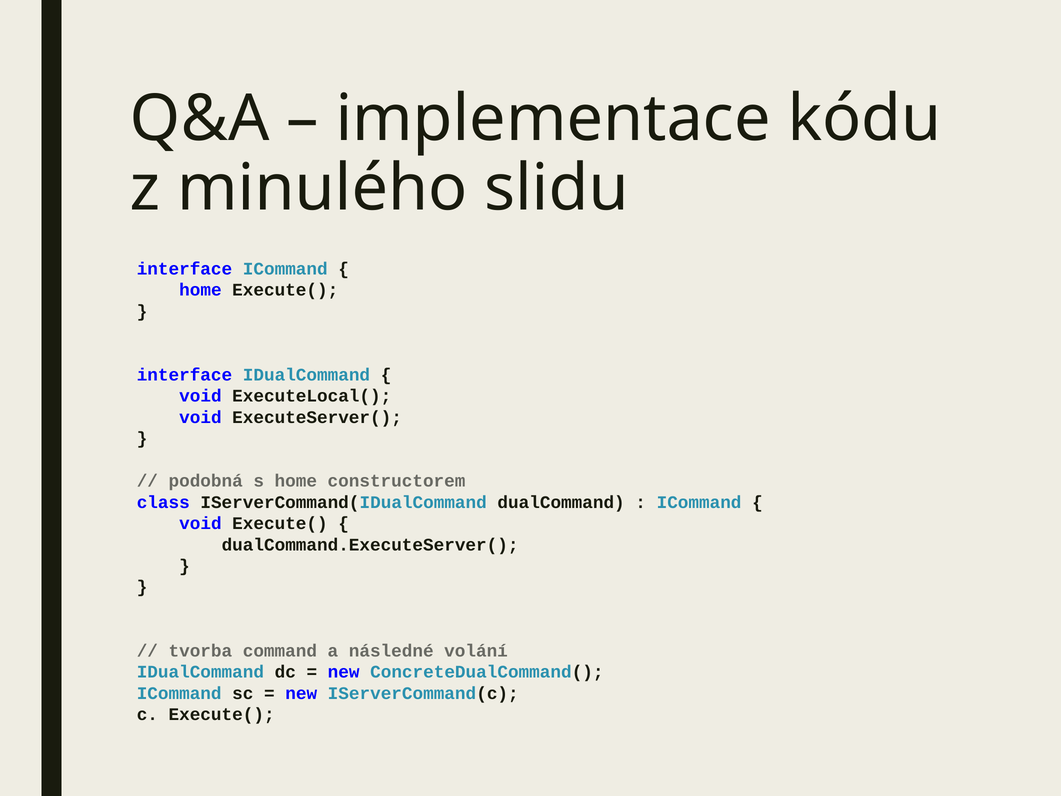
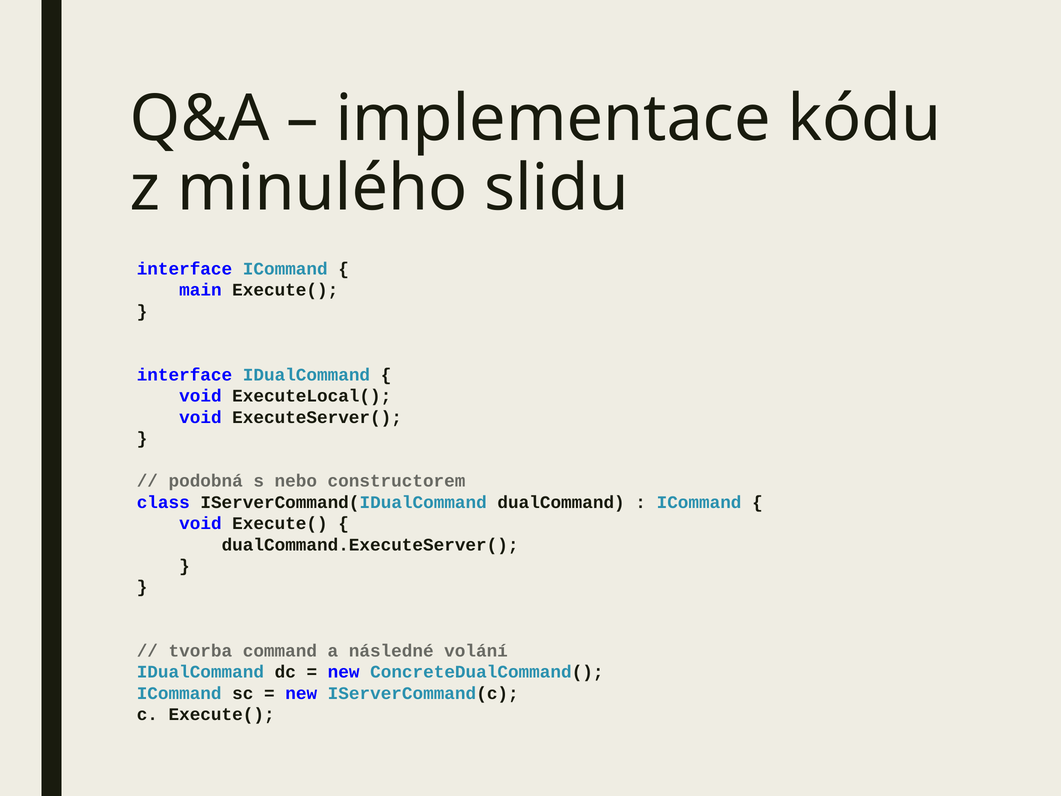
home: home -> main (200, 290)
s home: home -> nebo (296, 481)
